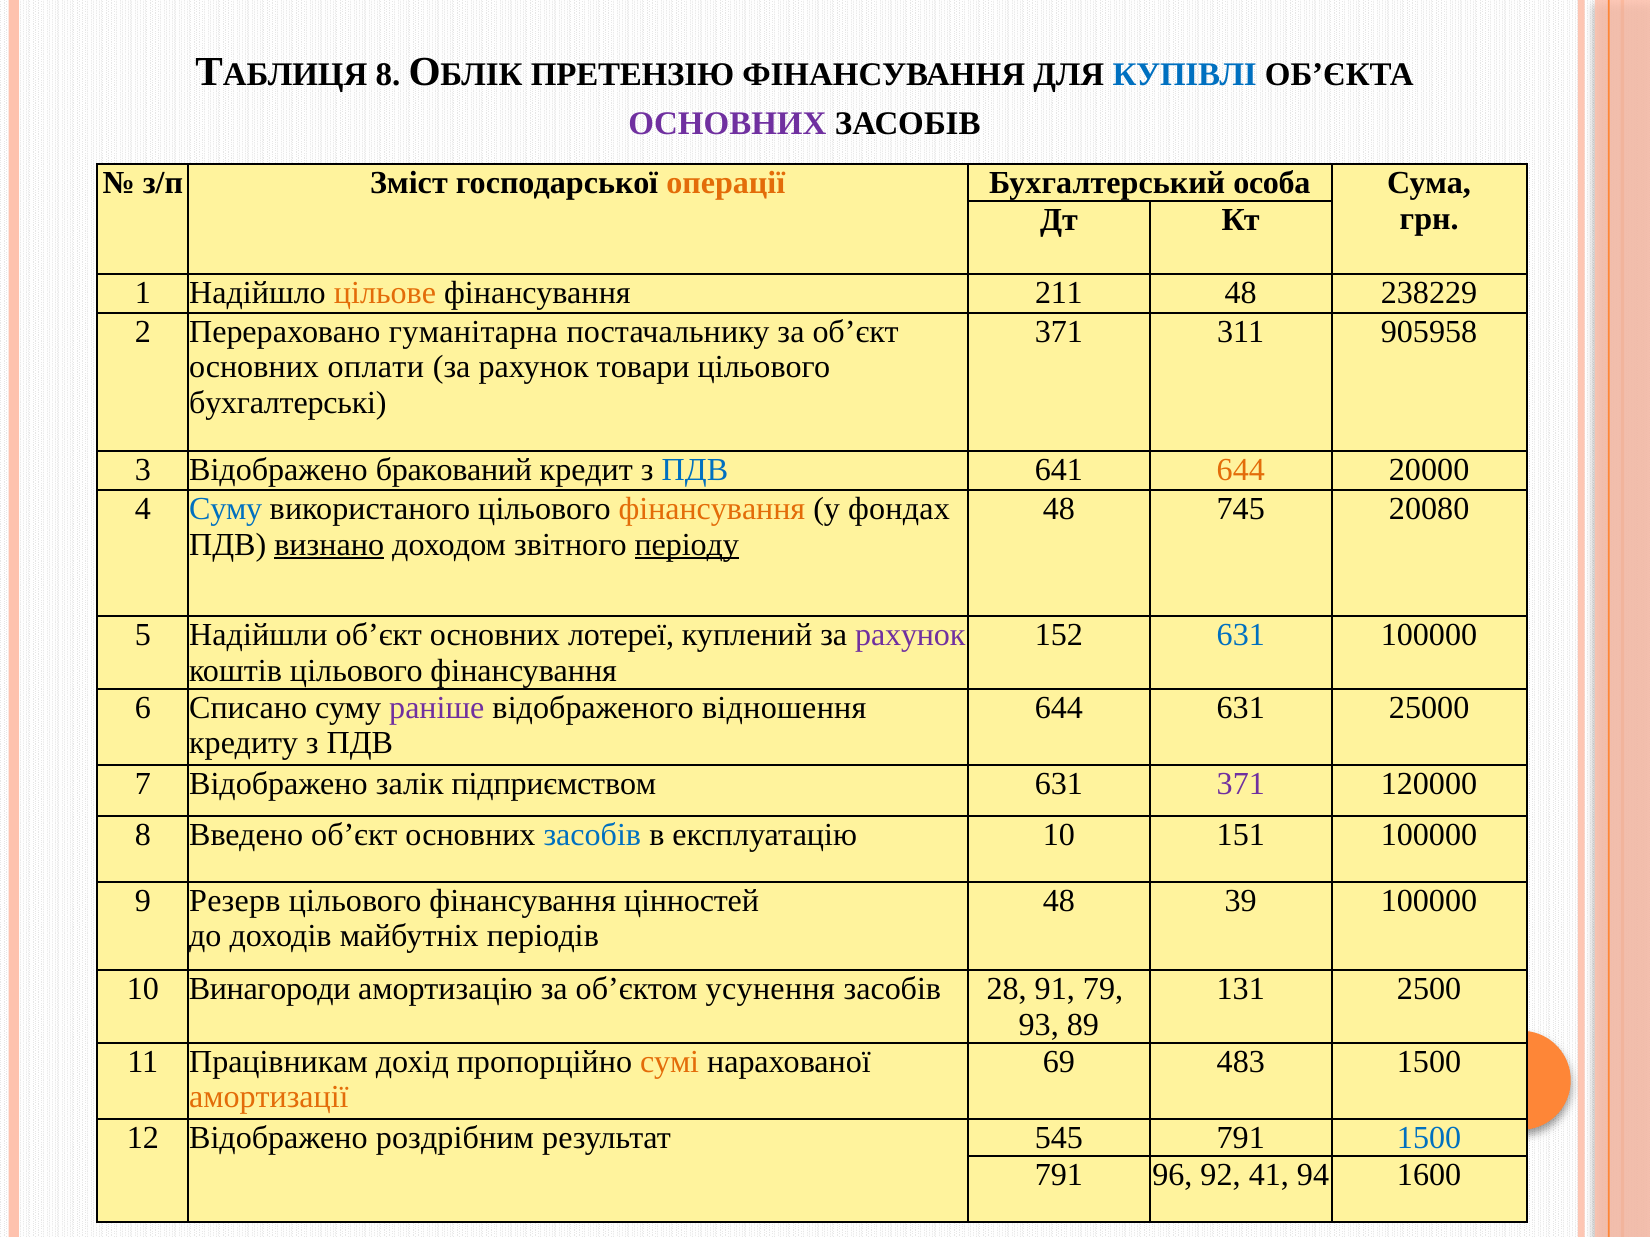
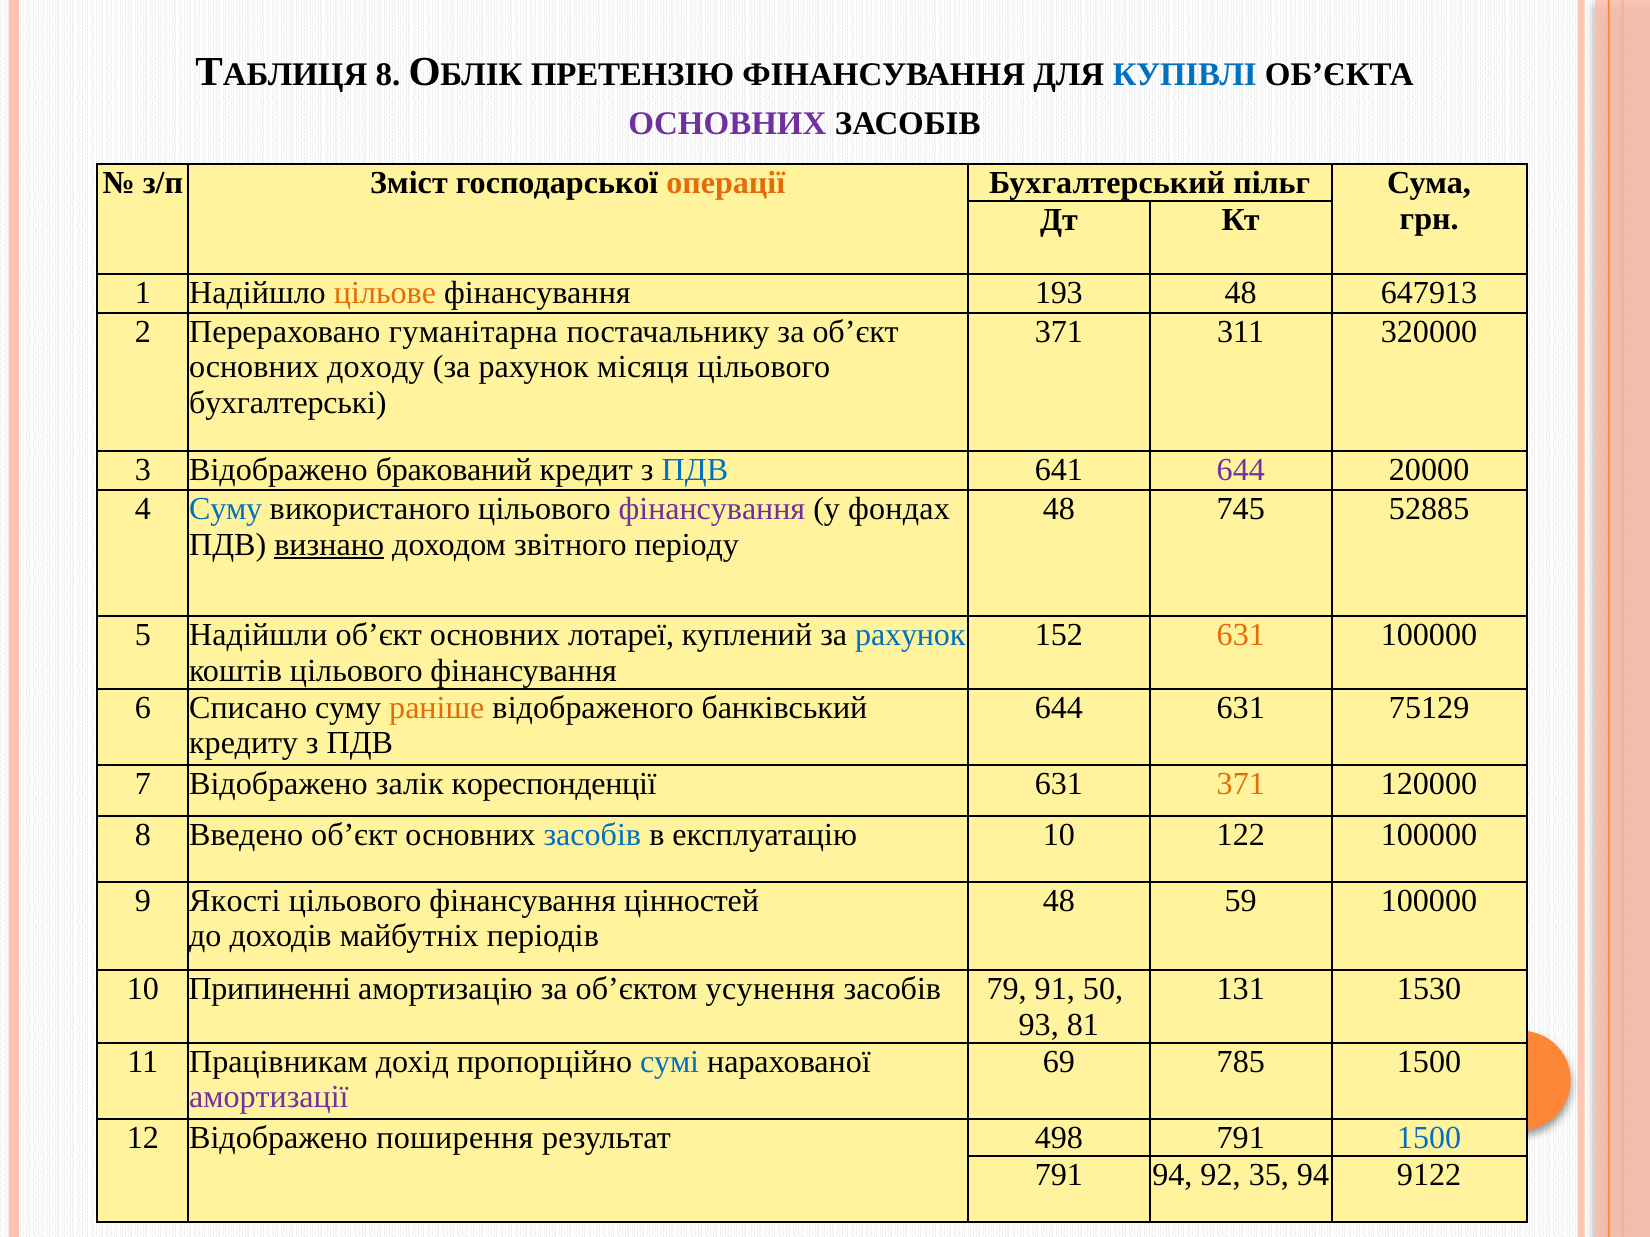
особа: особа -> пільг (1272, 183)
211: 211 -> 193 (1059, 293)
238229: 238229 -> 647913 (1429, 293)
905958: 905958 -> 320000 (1429, 332)
оплати: оплати -> доходу (376, 367)
товари: товари -> місяця (643, 367)
644 colour: orange -> purple (1241, 470)
фінансування colour: orange -> purple (712, 509)
20080: 20080 -> 52885 (1429, 509)
періоду underline: present -> none (687, 545)
лотереї: лотереї -> лотареї (621, 635)
рахунок colour: purple -> blue (910, 635)
631 colour: blue -> orange (1241, 635)
раніше colour: purple -> orange (437, 708)
відношення: відношення -> банківський (784, 708)
25000: 25000 -> 75129 (1429, 708)
підприємством: підприємством -> кореспонденції (554, 784)
371 colour: purple -> orange (1241, 784)
151: 151 -> 122 (1241, 836)
Резерв: Резерв -> Якості (235, 901)
39: 39 -> 59 (1241, 901)
Винагороди: Винагороди -> Припиненні (270, 989)
28: 28 -> 79 (1007, 989)
79: 79 -> 50 (1103, 989)
2500: 2500 -> 1530 (1429, 989)
89: 89 -> 81 (1083, 1025)
сумі colour: orange -> blue (670, 1062)
483: 483 -> 785 (1241, 1062)
амортизації colour: orange -> purple (269, 1098)
роздрібним: роздрібним -> поширення (455, 1138)
545: 545 -> 498 (1059, 1138)
791 96: 96 -> 94 (1172, 1176)
41: 41 -> 35 (1269, 1176)
1600: 1600 -> 9122 (1429, 1176)
